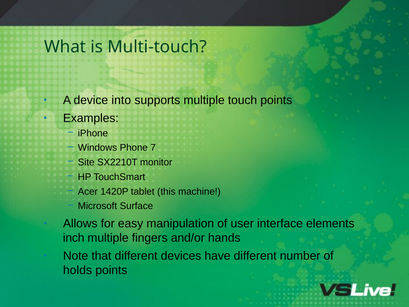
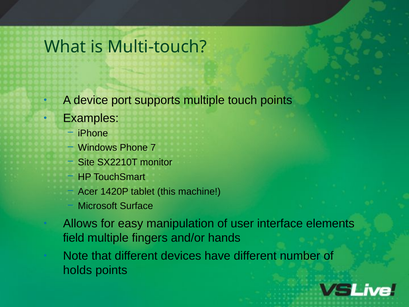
into: into -> port (121, 100)
inch: inch -> field (74, 238)
